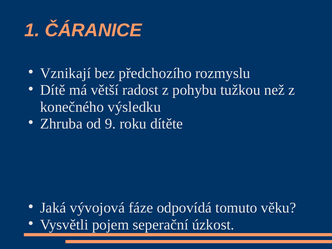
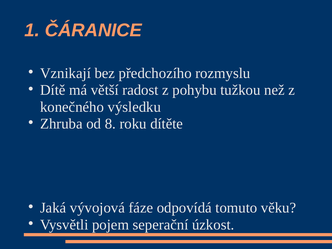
9: 9 -> 8 (110, 124)
